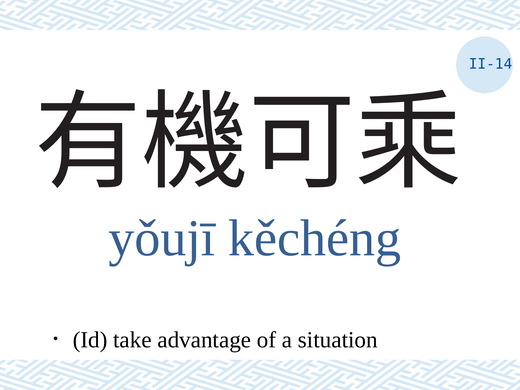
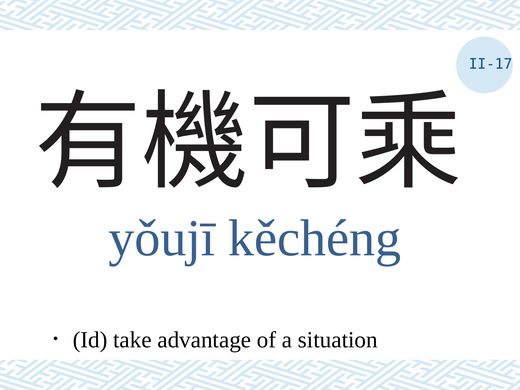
II-14: II-14 -> II-17 (491, 64)
